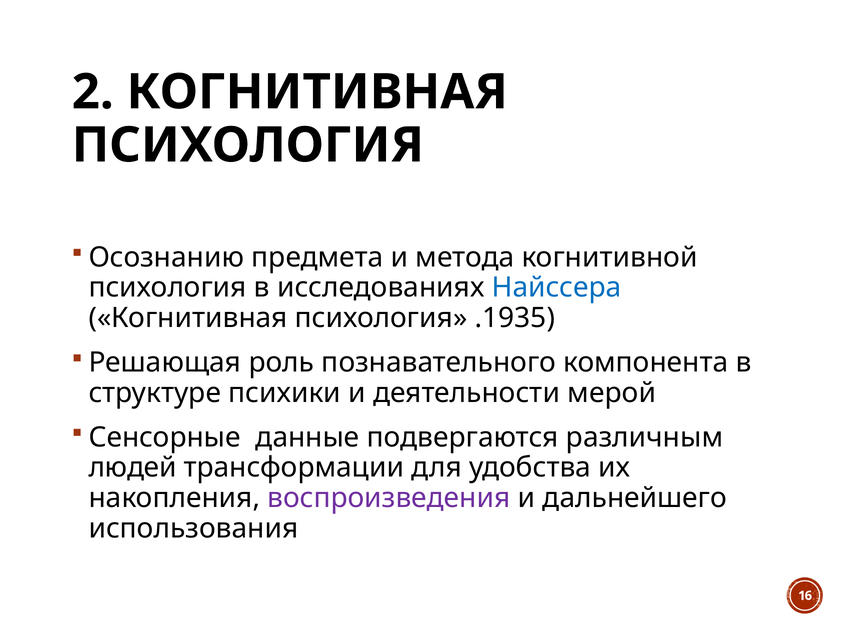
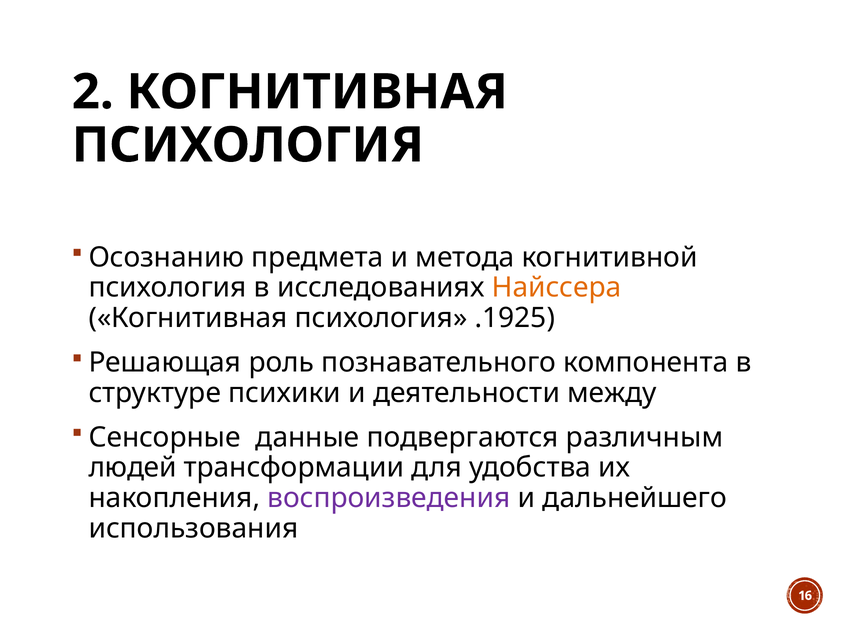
Найссера colour: blue -> orange (557, 288)
.1935: .1935 -> .1925 (515, 318)
мерой: мерой -> между (612, 393)
